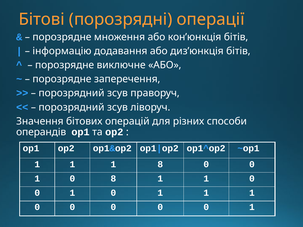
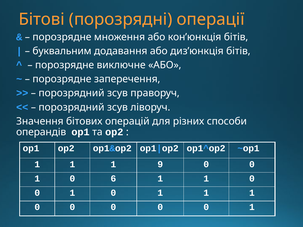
інформацію: інформацію -> буквальним (62, 51)
1 8: 8 -> 9 (160, 164)
0 8: 8 -> 6 (113, 179)
